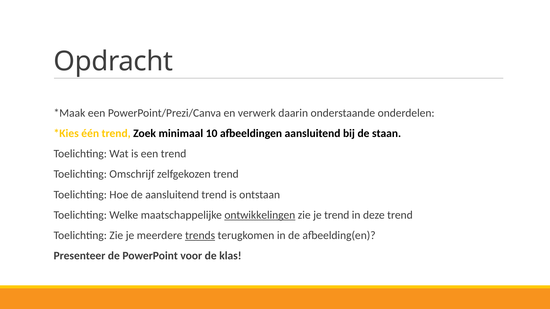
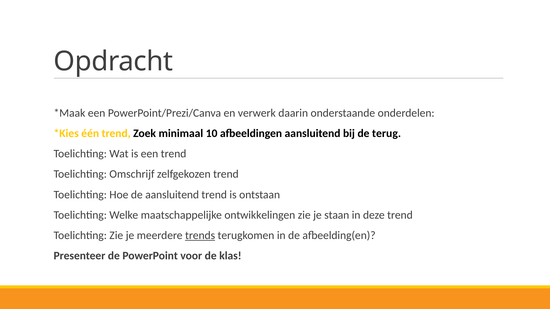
staan: staan -> terug (387, 134)
ontwikkelingen underline: present -> none (260, 215)
je trend: trend -> staan (337, 215)
